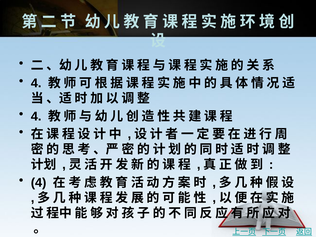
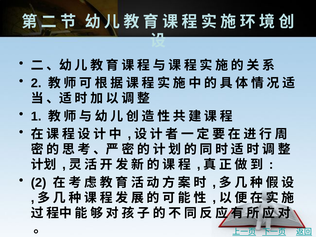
4: 4 -> 2 (36, 83)
4: 4 -> 1 (36, 116)
4: 4 -> 2 (39, 183)
